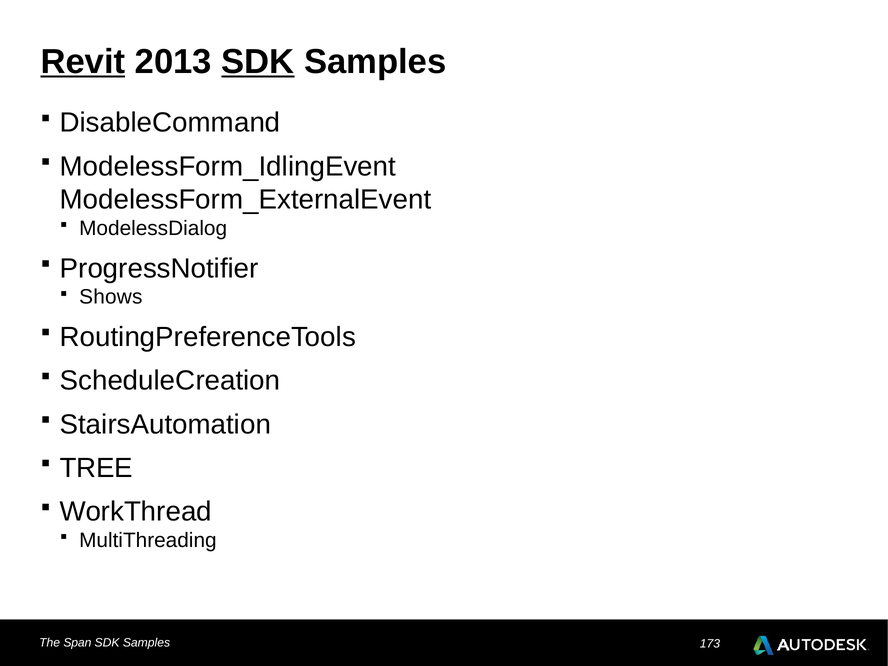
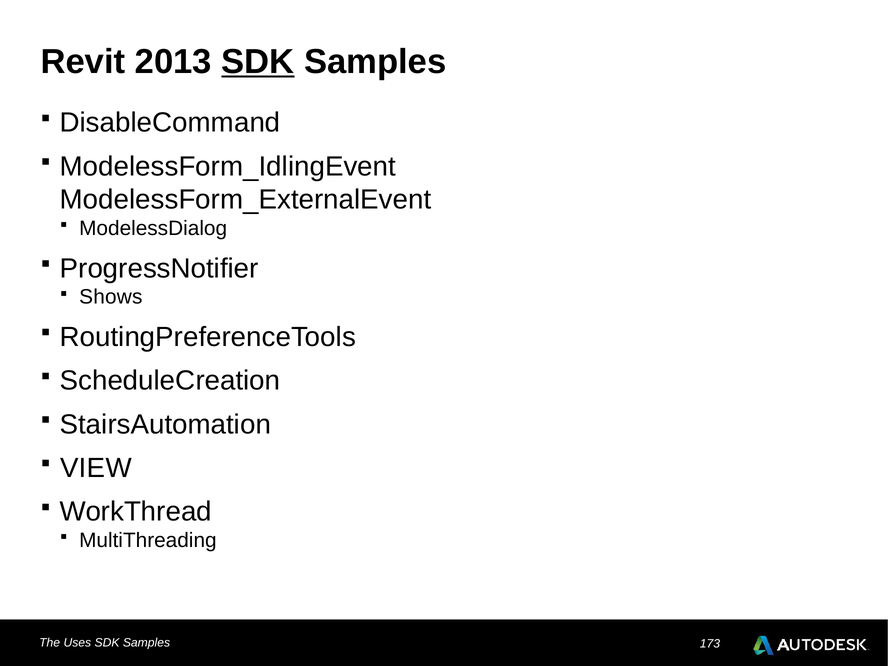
Revit underline: present -> none (83, 62)
TREE: TREE -> VIEW (96, 468)
Span: Span -> Uses (77, 643)
